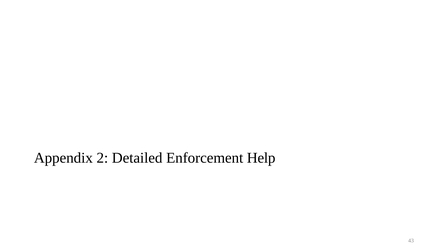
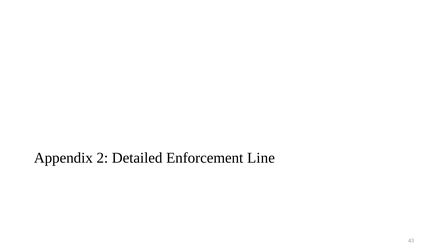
Help: Help -> Line (261, 158)
